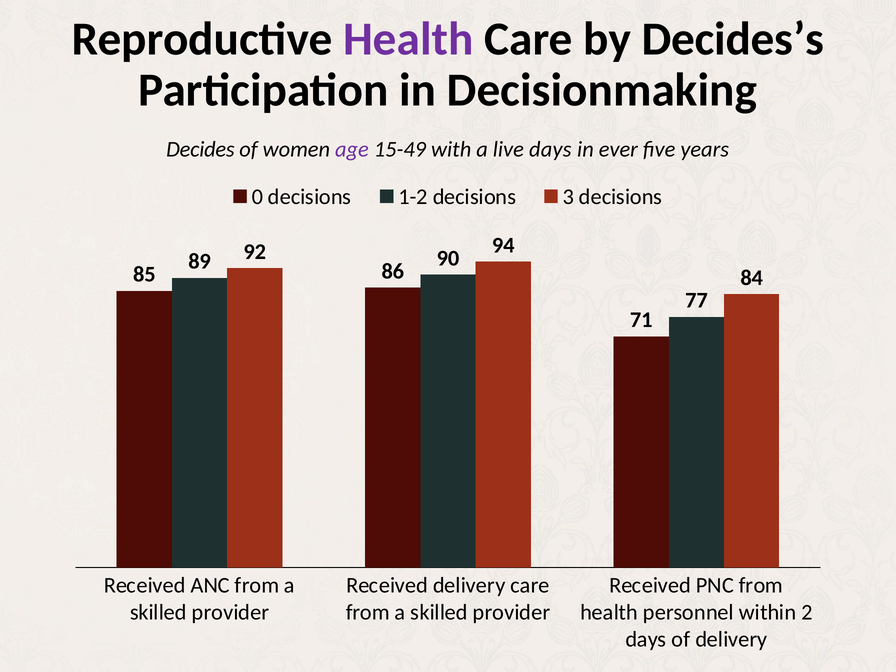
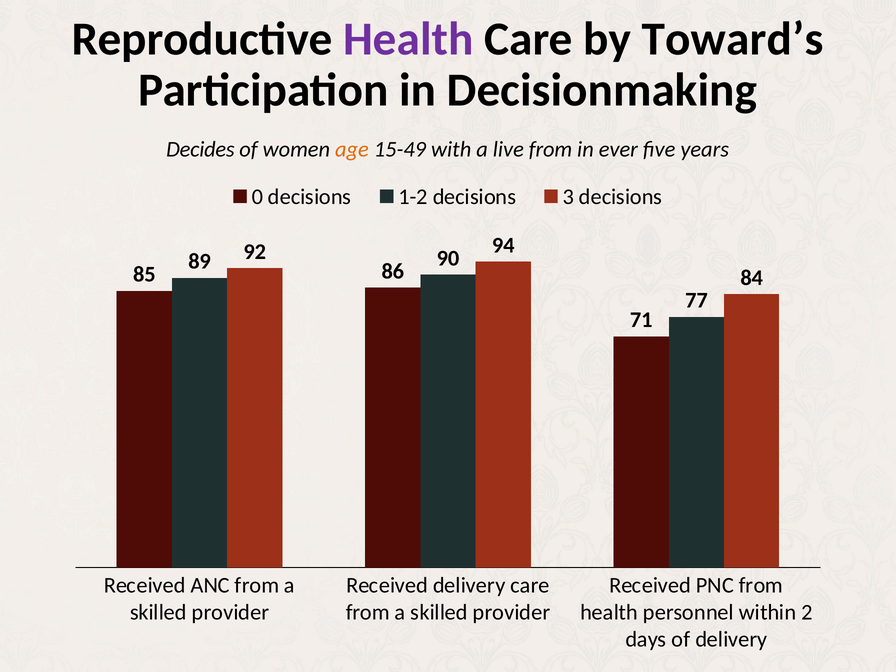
Decides’s: Decides’s -> Toward’s (733, 39)
age colour: purple -> orange (352, 149)
live days: days -> from (550, 149)
